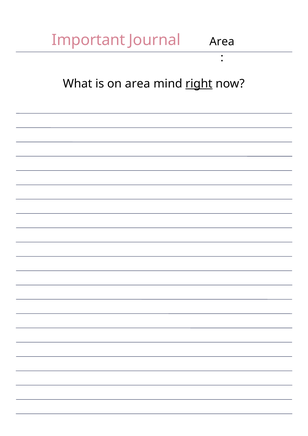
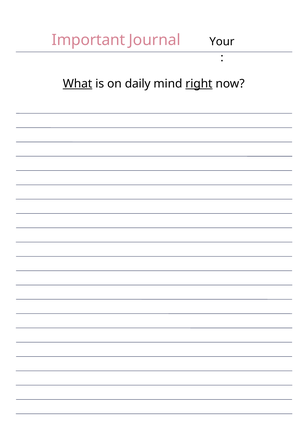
Area: Area -> Your (222, 42)
What underline: none -> present (78, 84)
on area: area -> daily (138, 84)
